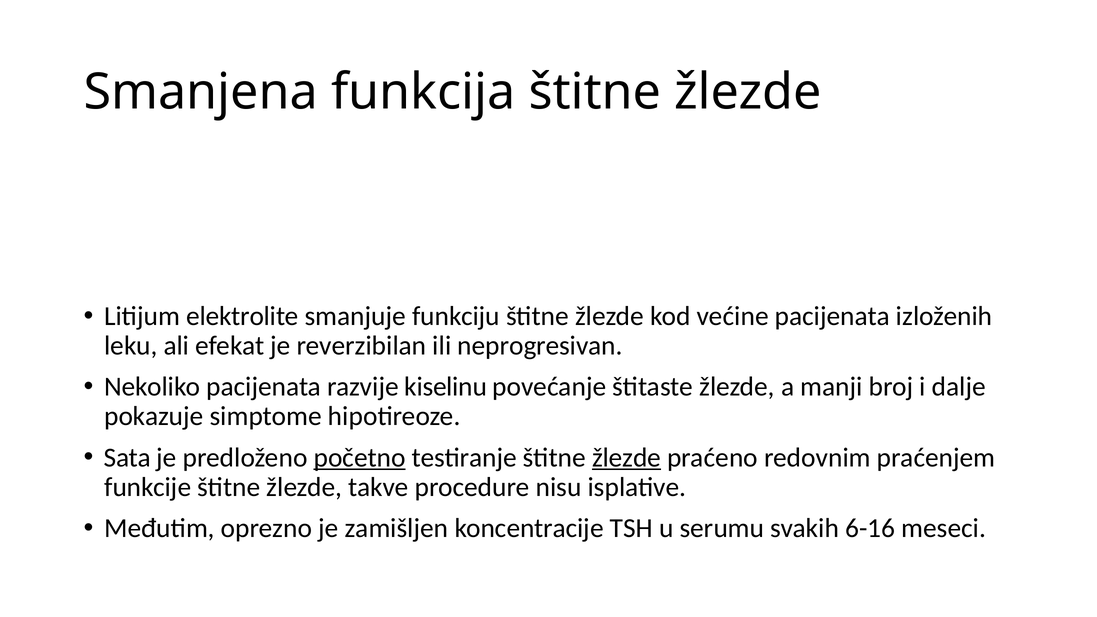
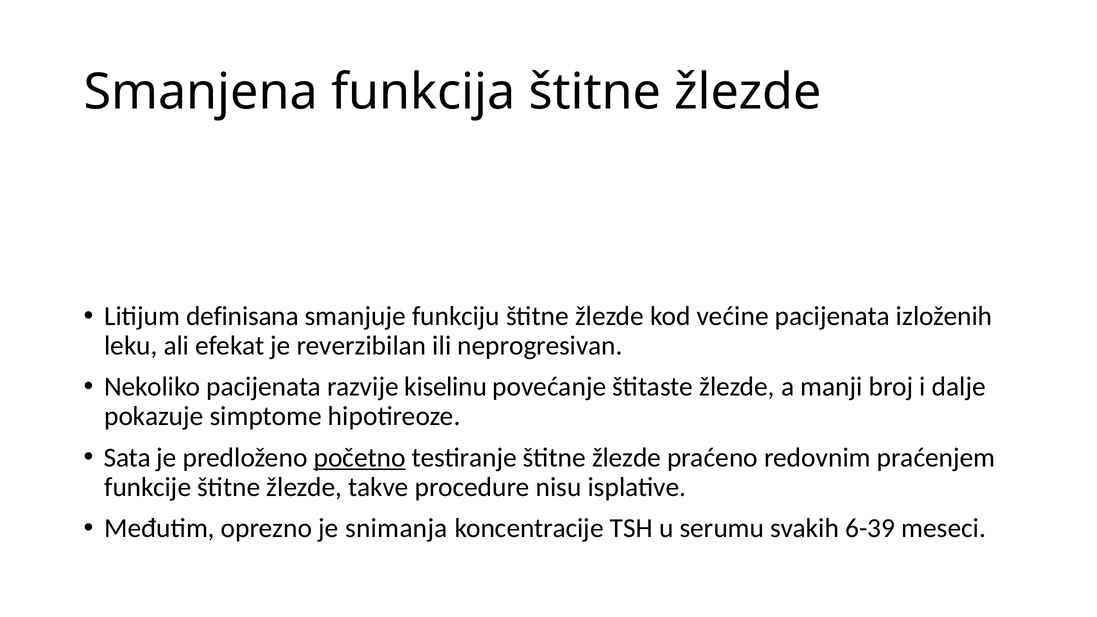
elektrolite: elektrolite -> definisana (242, 316)
žlezde underline: present -> none (627, 458)
zamišljen: zamišljen -> snimanja (396, 528)
6-16: 6-16 -> 6-39 (870, 528)
